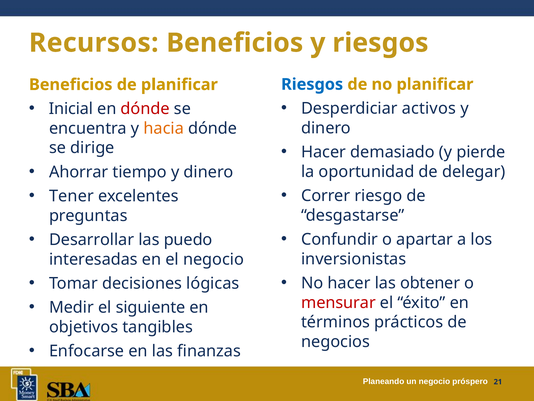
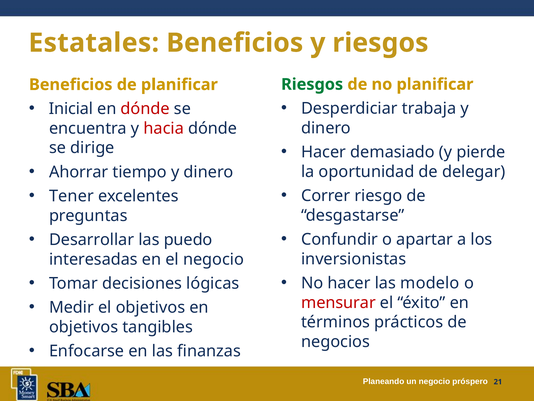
Recursos: Recursos -> Estatales (94, 43)
Riesgos colour: blue -> green (312, 84)
activos: activos -> trabaja (429, 108)
hacia colour: orange -> red (164, 128)
obtener: obtener -> modelo (430, 283)
el siguiente: siguiente -> objetivos (150, 307)
